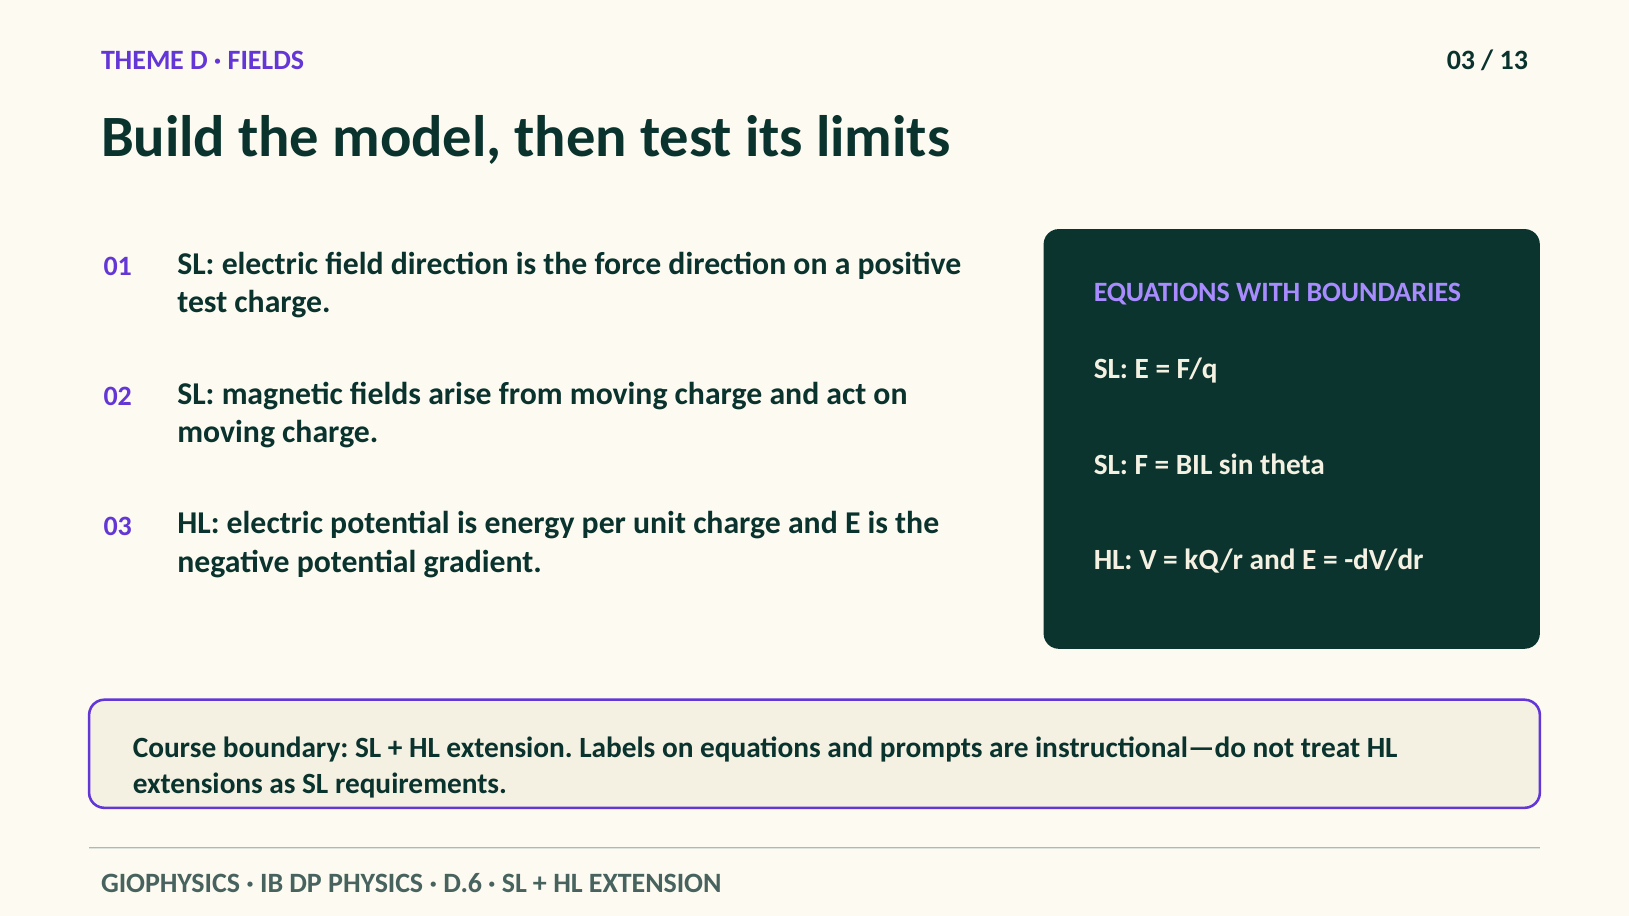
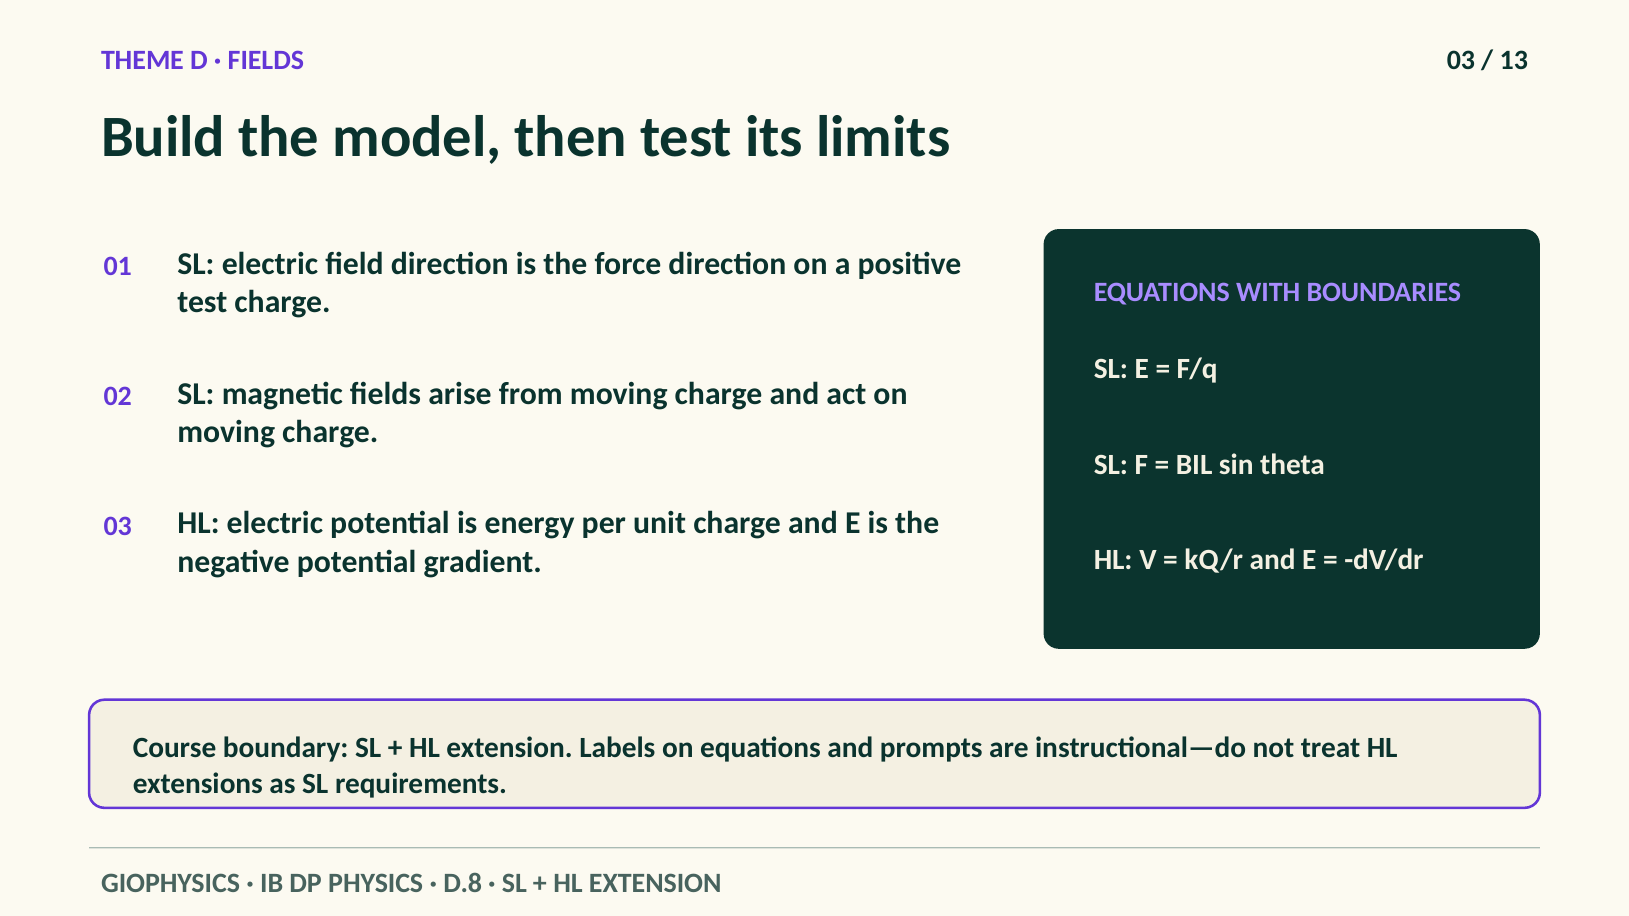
D.6: D.6 -> D.8 (463, 884)
